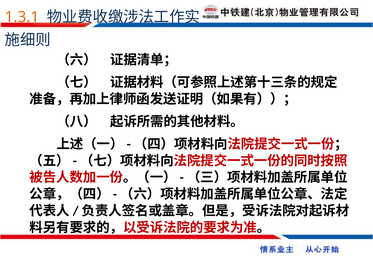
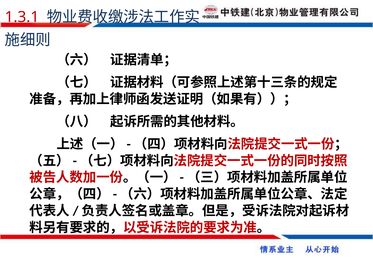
1.3.1 colour: orange -> red (22, 17)
